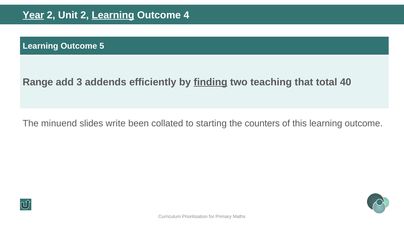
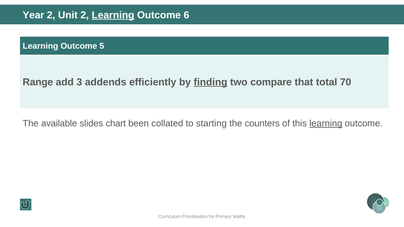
Year underline: present -> none (33, 15)
4: 4 -> 6 (186, 15)
teaching: teaching -> compare (271, 82)
40: 40 -> 70 (346, 82)
minuend: minuend -> available (59, 124)
write: write -> chart (116, 124)
learning underline: none -> present (326, 124)
